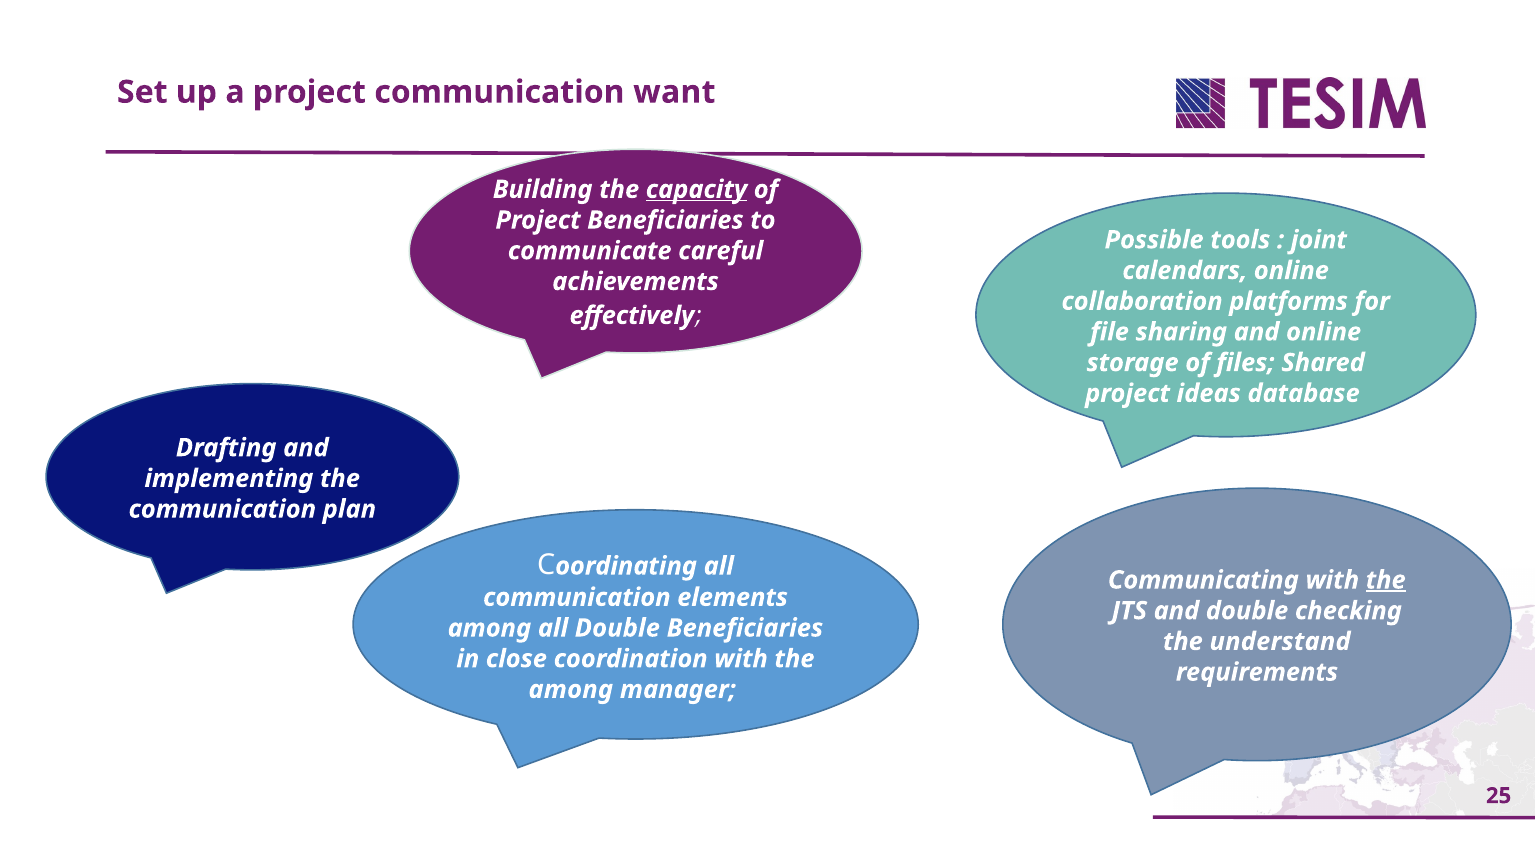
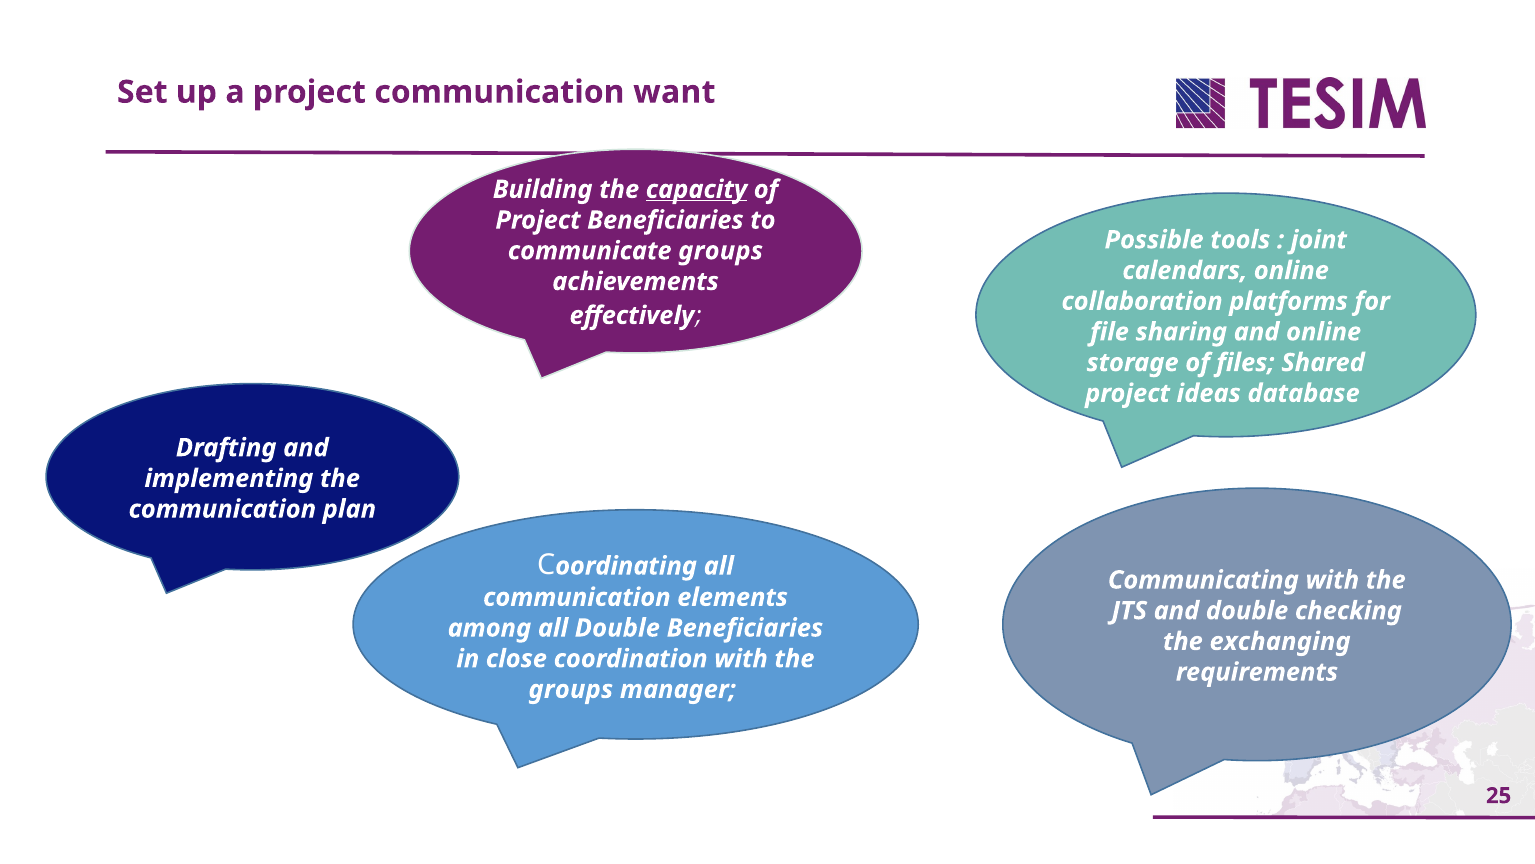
communicate careful: careful -> groups (721, 251)
the underline: present -> none (1386, 580)
understand: understand -> exchanging (1280, 641)
among: among -> groups (571, 689)
